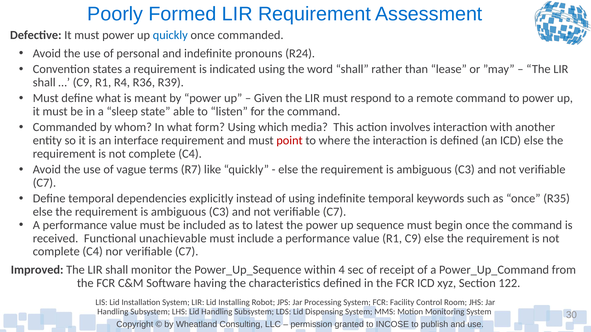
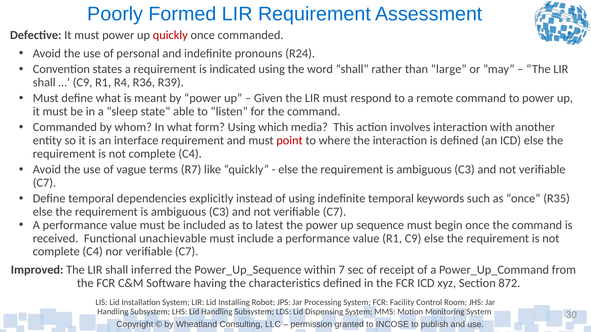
quickly colour: blue -> red (170, 35)
lease: lease -> large (449, 69)
monitor: monitor -> inferred (151, 270)
4: 4 -> 7 (342, 270)
122: 122 -> 872 (509, 283)
